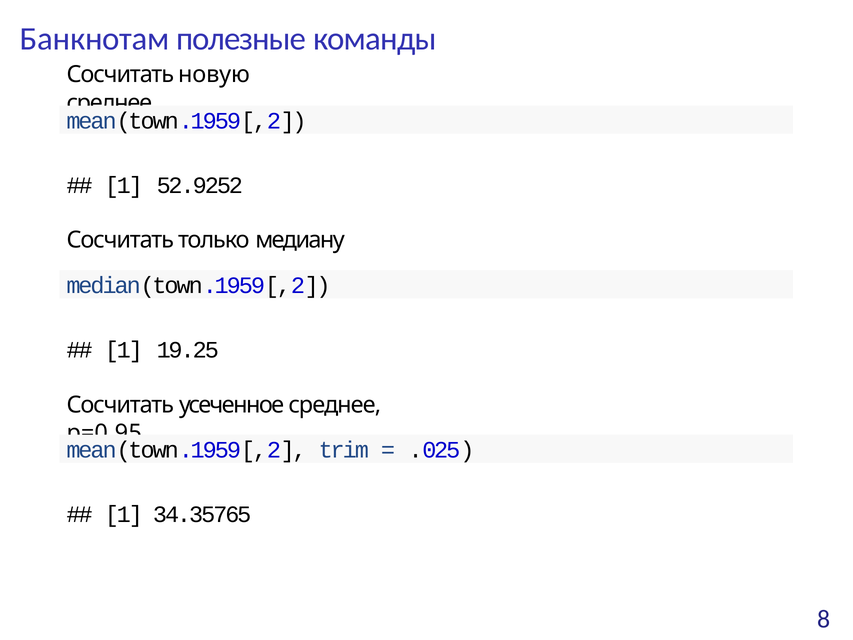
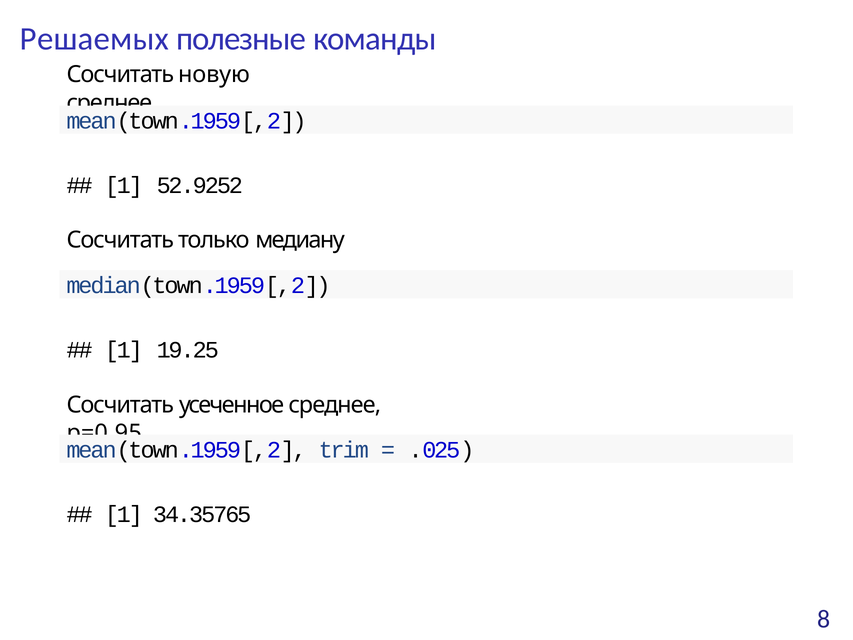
Банкнотам: Банкнотам -> Решаемых (95, 39)
